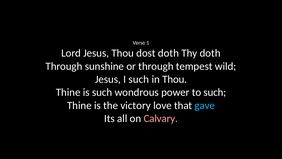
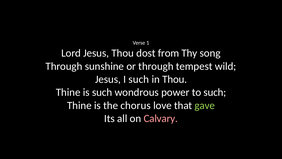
dost doth: doth -> from (169, 53)
Thy doth: doth -> song (210, 53)
victory: victory -> chorus (136, 105)
gave colour: light blue -> light green (205, 105)
